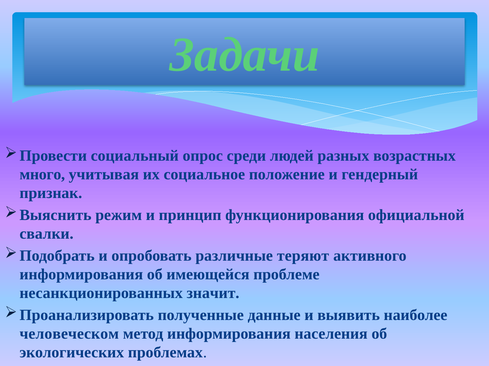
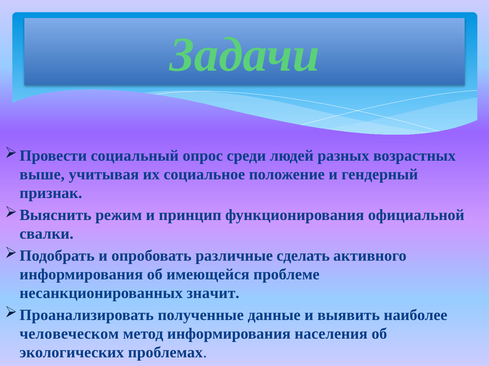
много: много -> выше (42, 175)
теряют: теряют -> сделать (303, 256)
